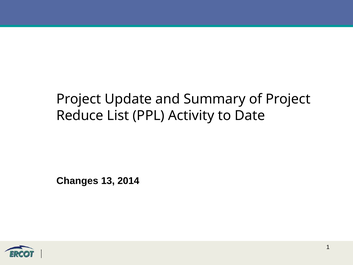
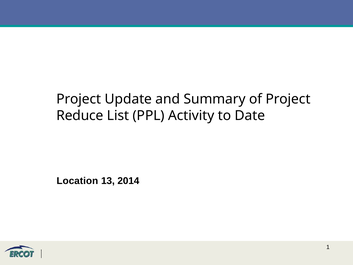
Changes: Changes -> Location (77, 181)
